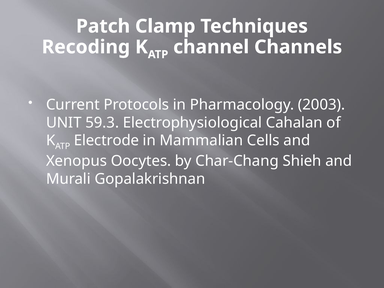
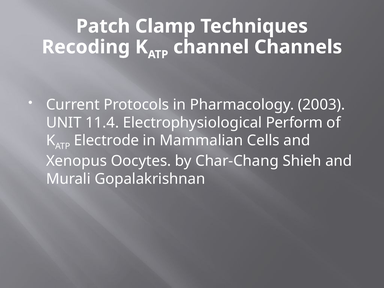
59.3: 59.3 -> 11.4 (102, 123)
Cahalan: Cahalan -> Perform (294, 123)
